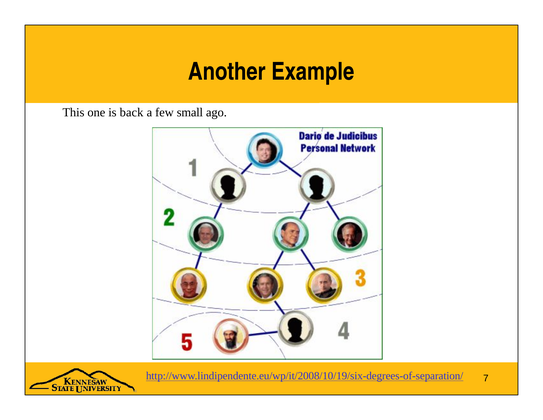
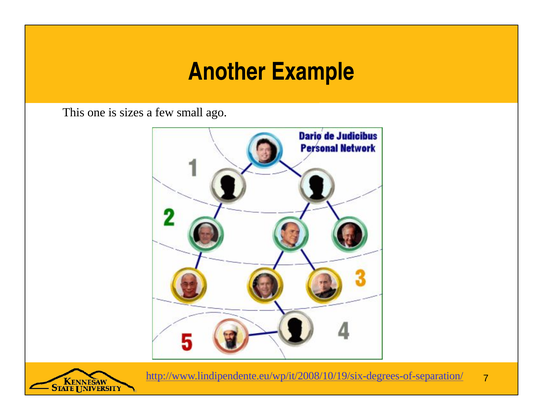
back: back -> sizes (132, 112)
